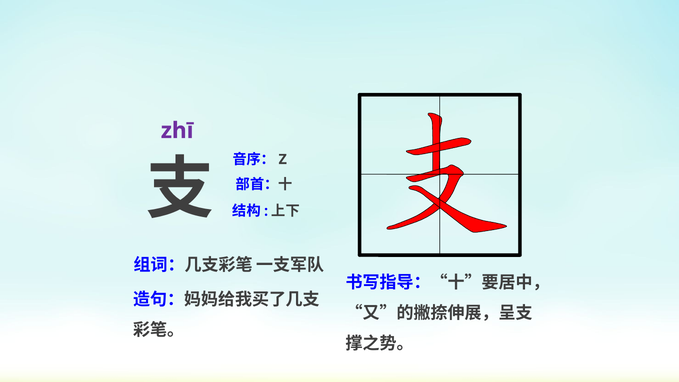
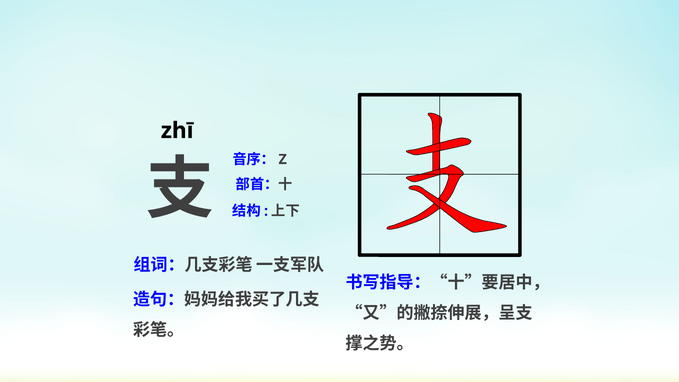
zhī colour: purple -> black (177, 131)
